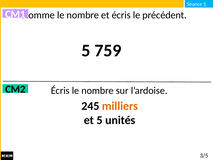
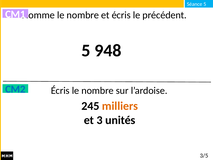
759: 759 -> 948 (108, 51)
CM2 colour: black -> blue (15, 89)
et 5: 5 -> 3 (100, 120)
